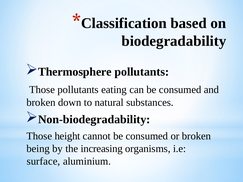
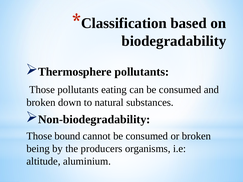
height: height -> bound (67, 136)
increasing: increasing -> producers (102, 149)
surface: surface -> altitude (43, 161)
